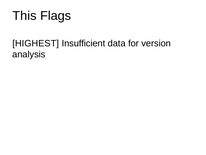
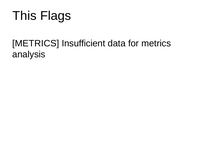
HIGHEST: HIGHEST -> METRICS (36, 43)
for version: version -> metrics (156, 43)
